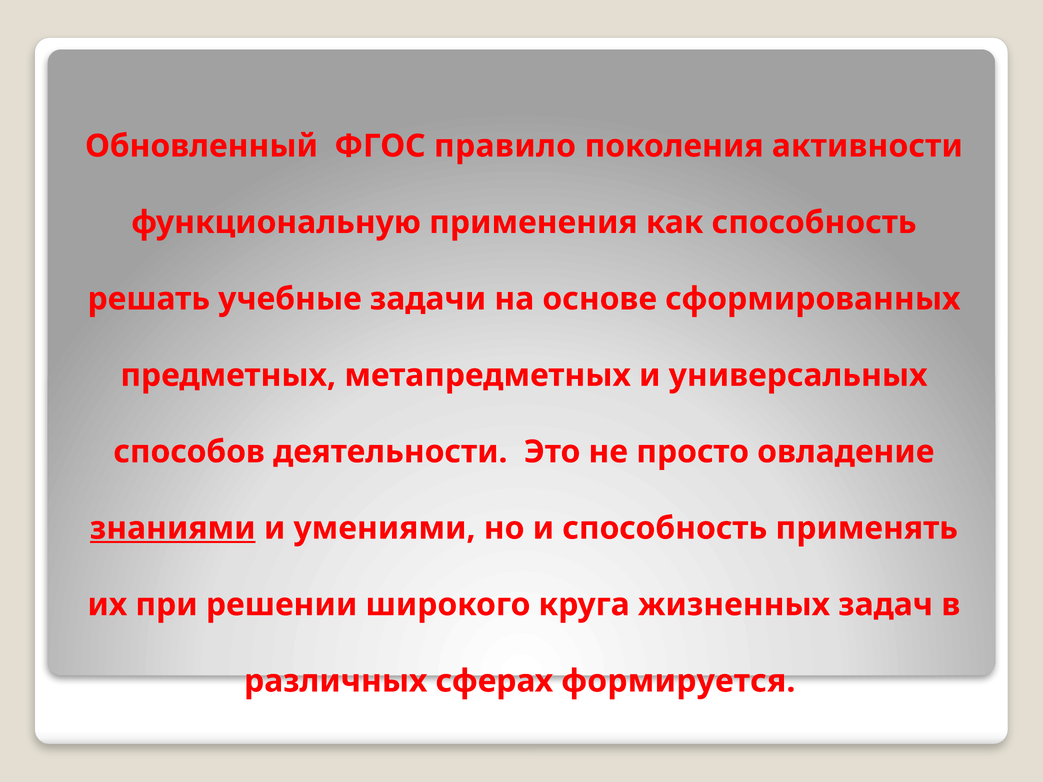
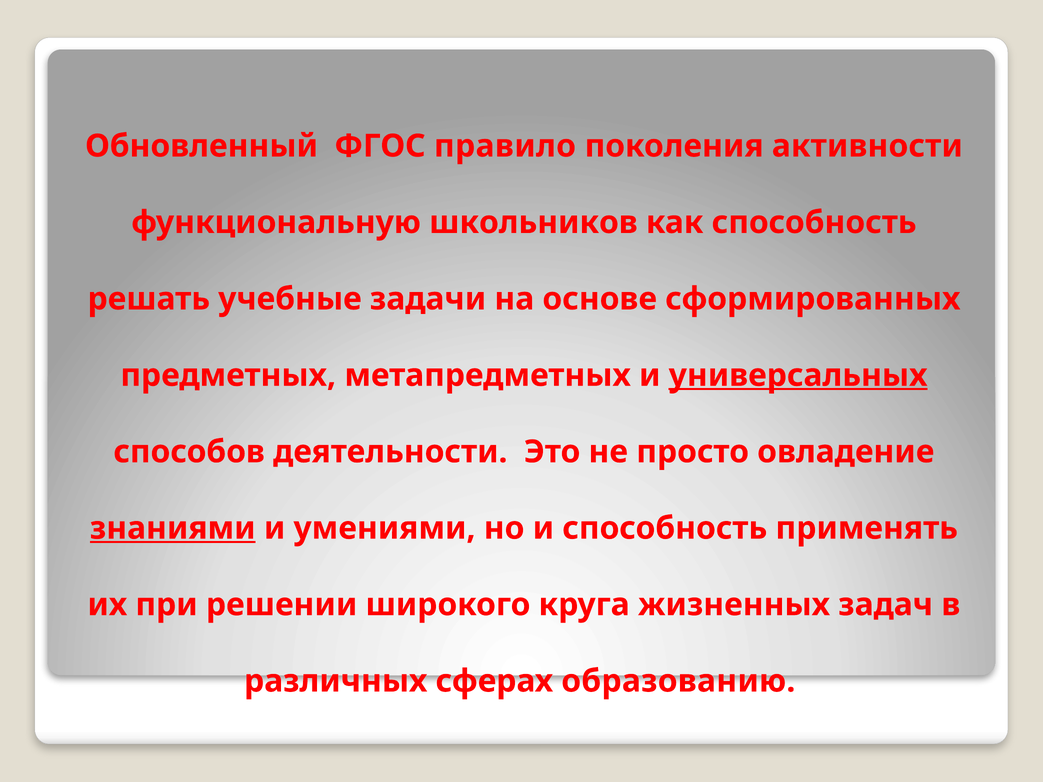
применения: применения -> школьников (533, 223)
универсальных underline: none -> present (798, 375)
формируется: формируется -> образованию (678, 681)
